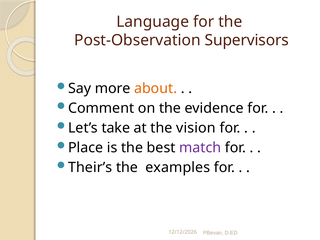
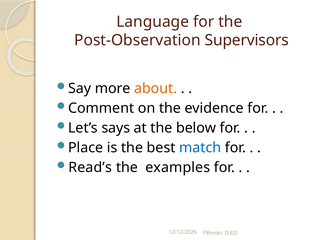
take: take -> says (116, 128)
vision: vision -> below (196, 128)
match colour: purple -> blue (200, 148)
Their’s: Their’s -> Read’s (90, 167)
